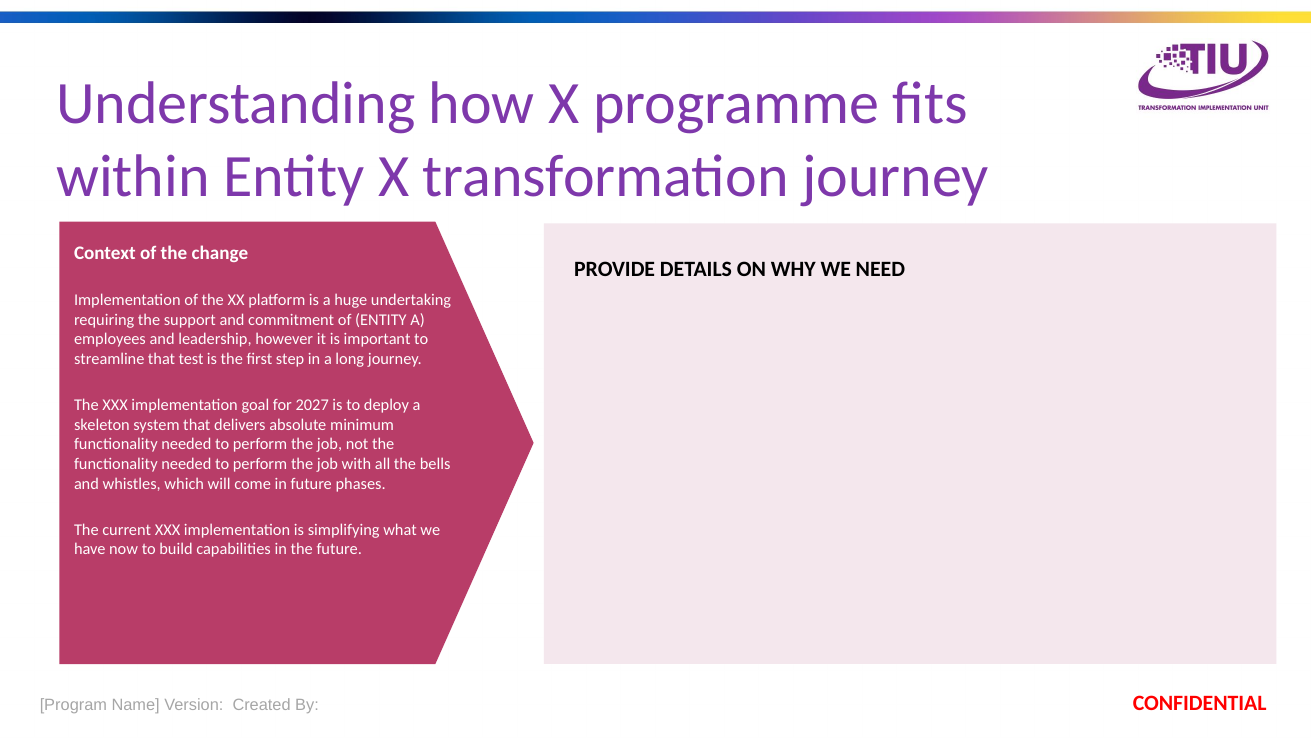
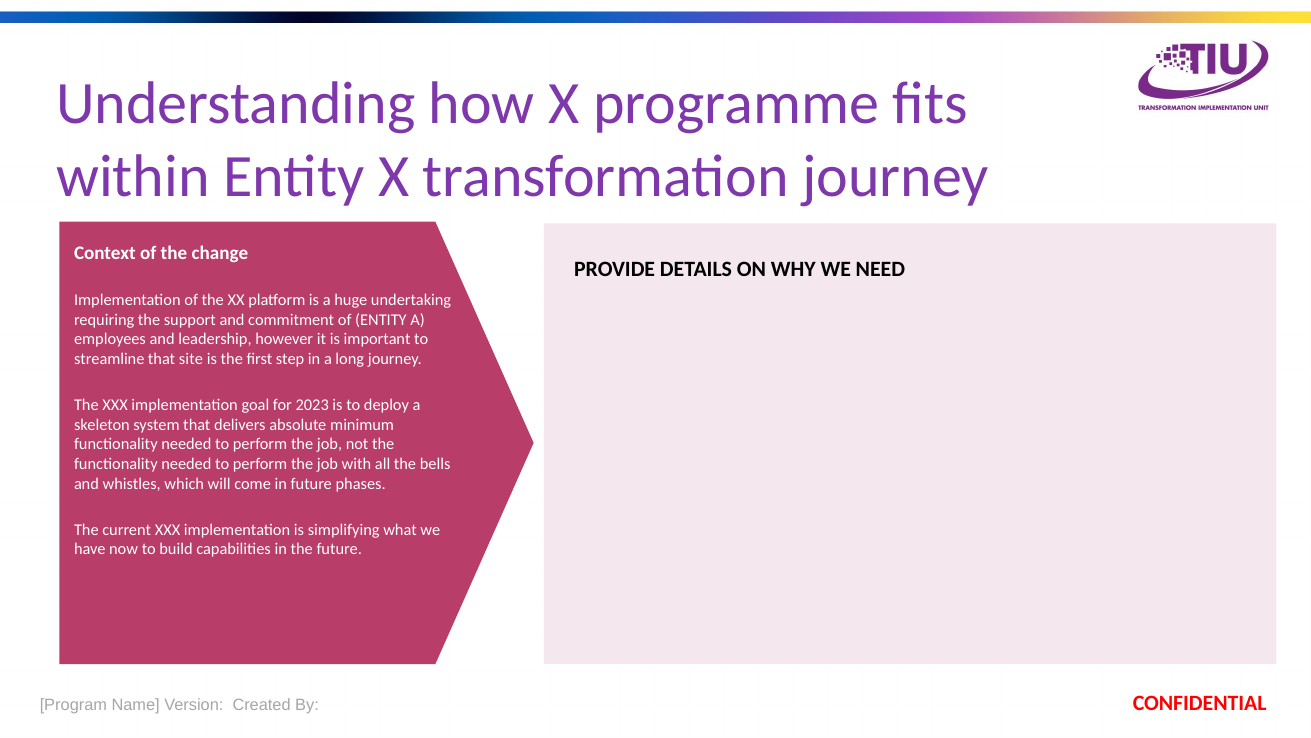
test: test -> site (191, 359)
2027: 2027 -> 2023 (312, 405)
